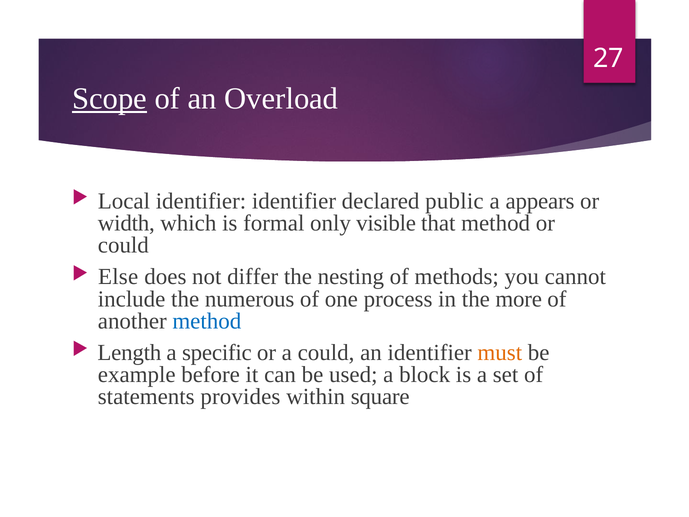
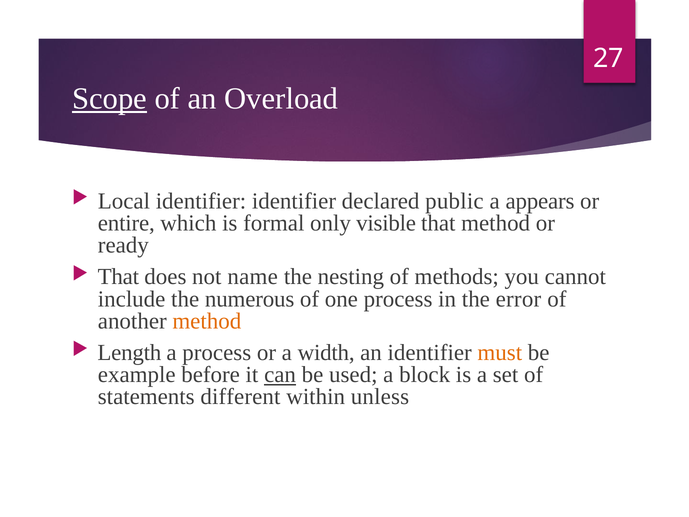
width: width -> entire (126, 223)
could: could -> ready (123, 245)
Else: Else -> That (118, 277)
differ: differ -> name (253, 277)
more: more -> error (518, 299)
method colour: blue -> orange (207, 321)
a specific: specific -> process (217, 353)
a could: could -> width (326, 353)
can underline: none -> present (280, 375)
provides: provides -> different (240, 397)
square: square -> unless (380, 397)
